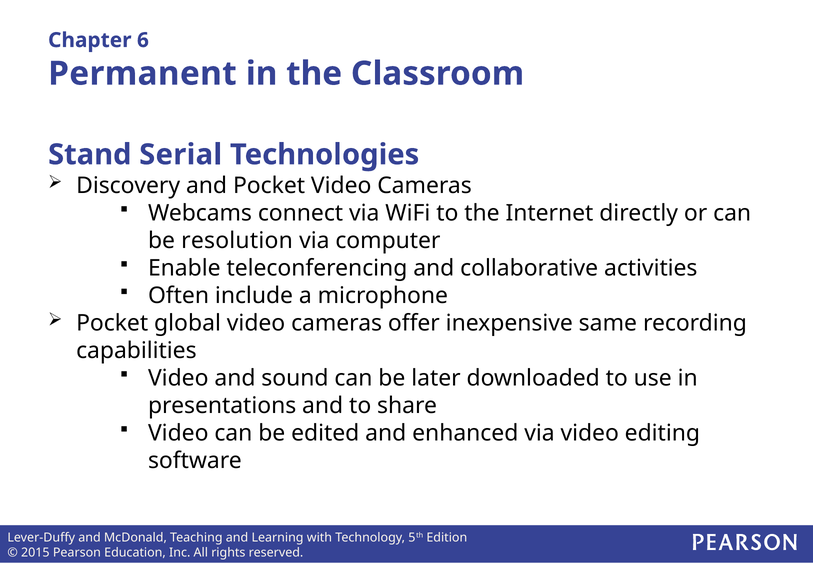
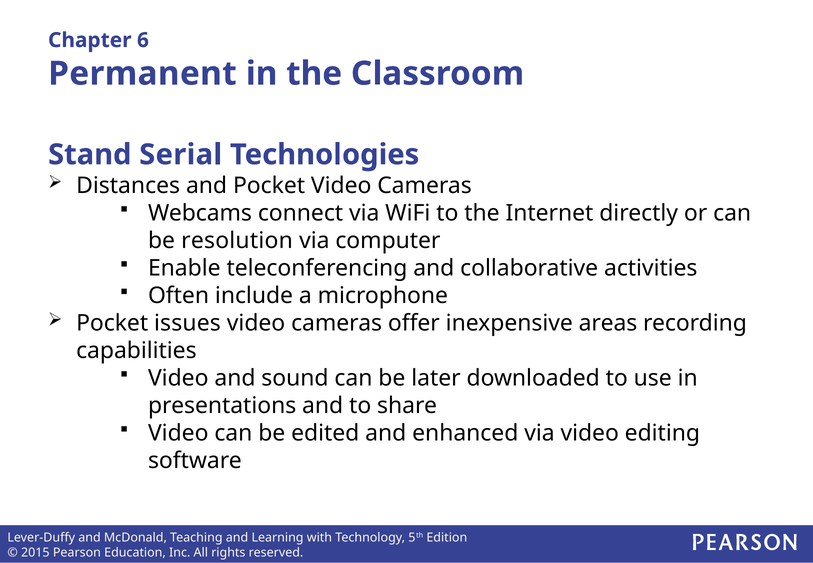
Discovery: Discovery -> Distances (128, 185)
global: global -> issues (187, 323)
same: same -> areas (608, 323)
